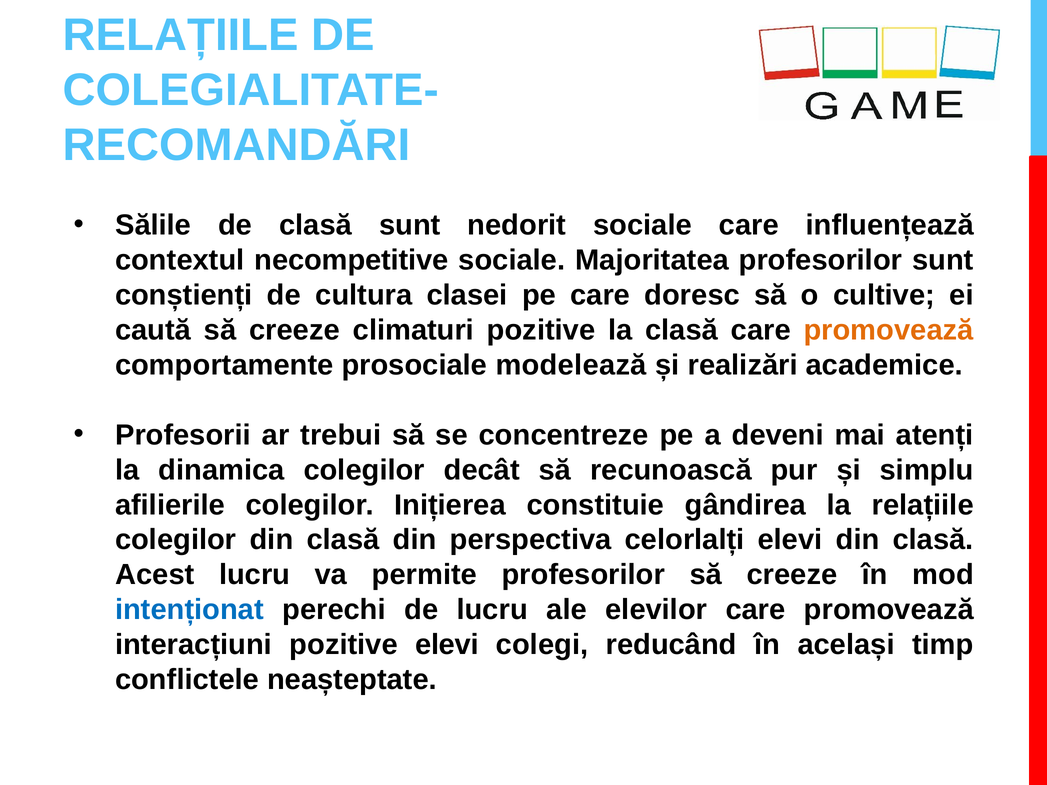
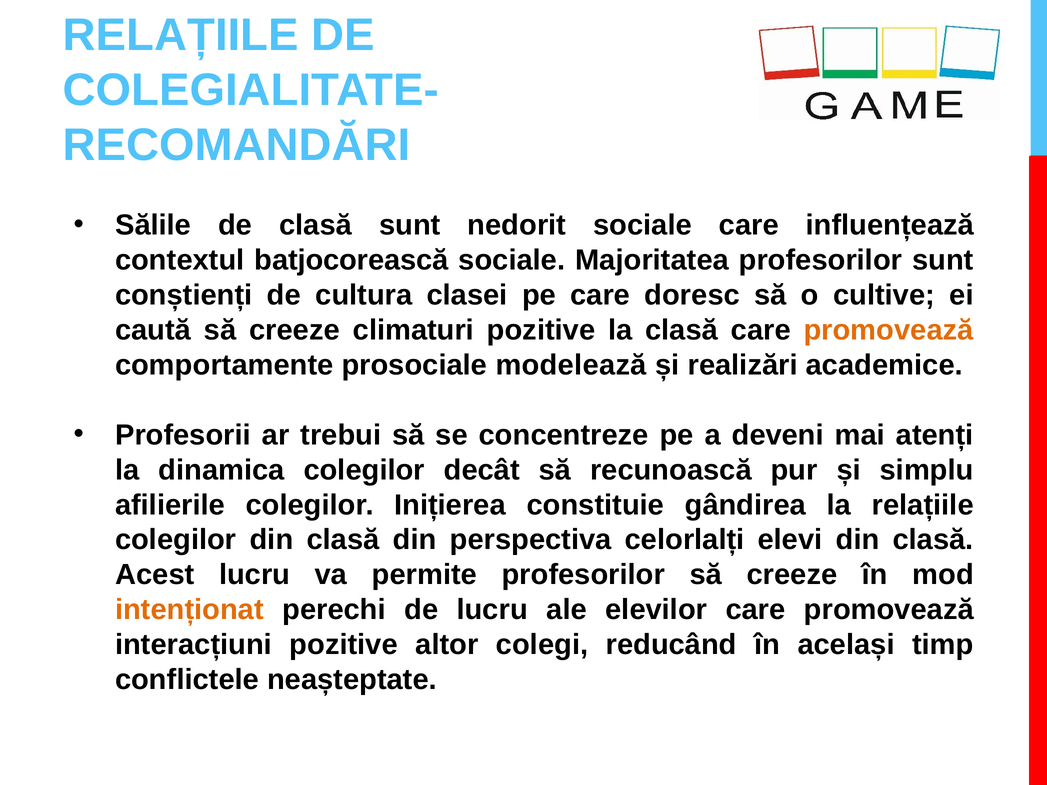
necompetitive: necompetitive -> batjocorească (352, 260)
intenționat colour: blue -> orange (189, 610)
pozitive elevi: elevi -> altor (447, 645)
